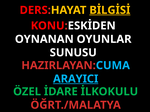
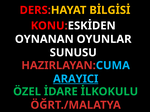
BİLGİSİ underline: present -> none (110, 10)
